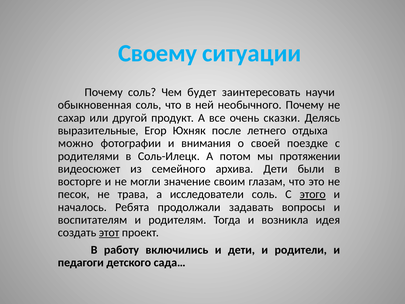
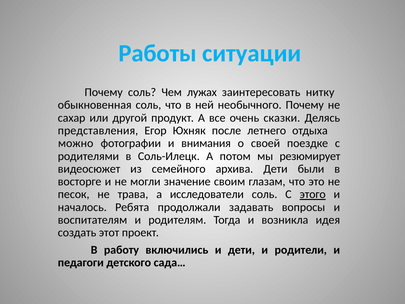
Своему: Своему -> Работы (158, 53)
будет: будет -> лужах (202, 92)
научи: научи -> нитку (320, 92)
выразительные: выразительные -> представления (98, 130)
протяжении: протяжении -> резюмирует (310, 156)
этот underline: present -> none (109, 233)
